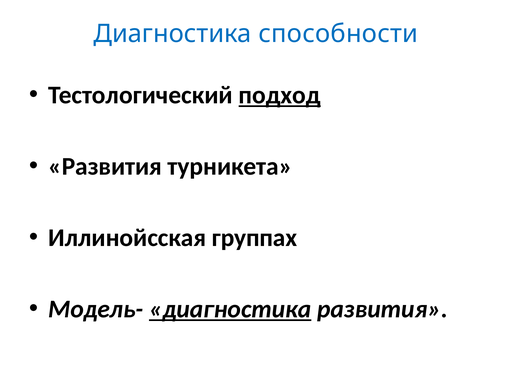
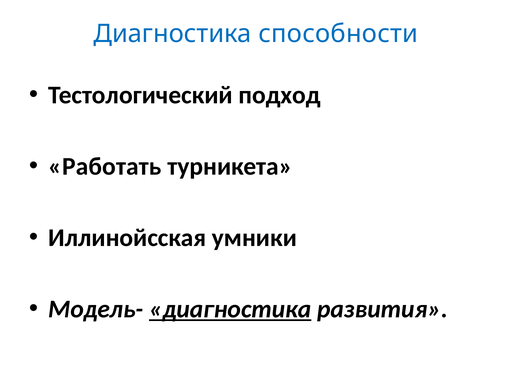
подход underline: present -> none (280, 95)
Развития: Развития -> Работать (105, 167)
группах: группах -> умники (254, 238)
